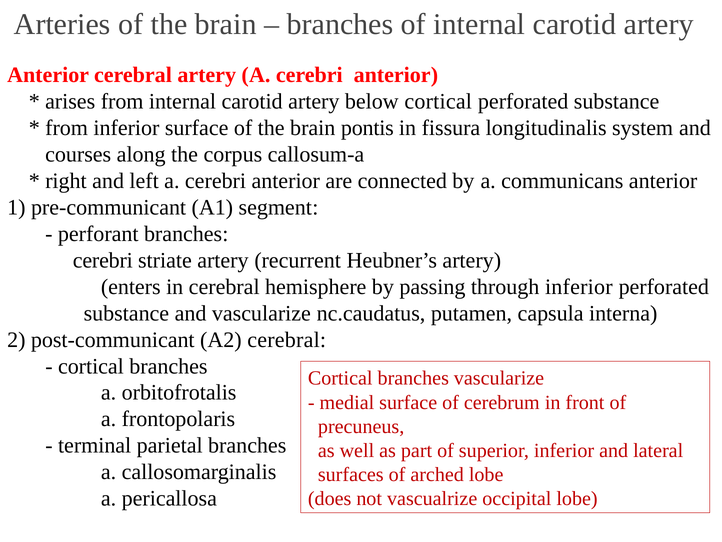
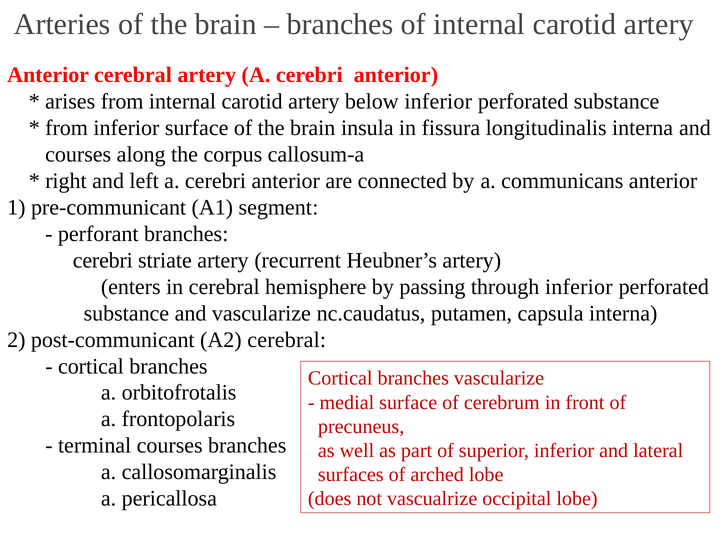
below cortical: cortical -> inferior (438, 101)
pontis: pontis -> insula (367, 128)
longitudinalis system: system -> interna (643, 128)
terminal parietal: parietal -> courses (170, 445)
